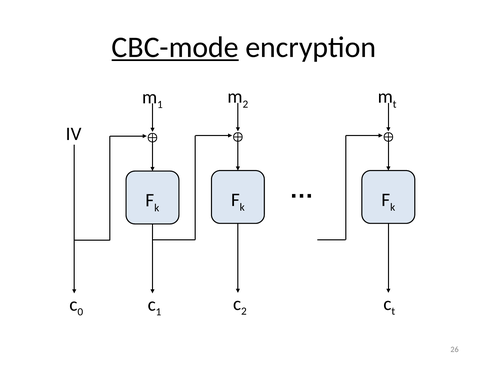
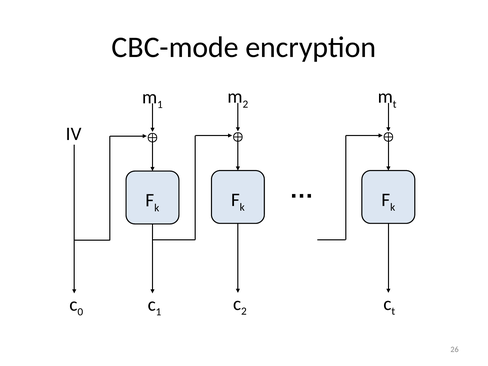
CBC-mode underline: present -> none (175, 47)
